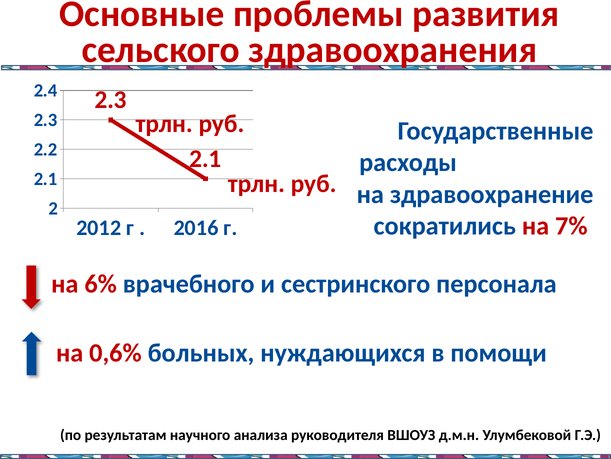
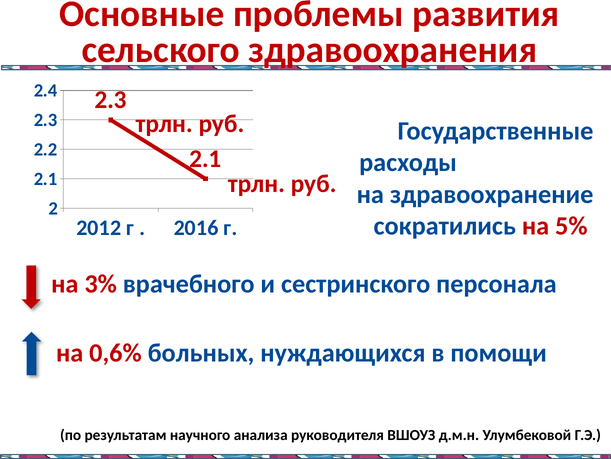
7%: 7% -> 5% (571, 226)
6%: 6% -> 3% (101, 284)
